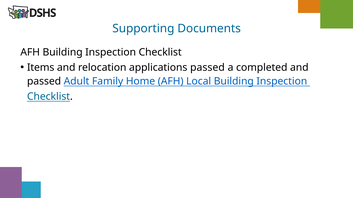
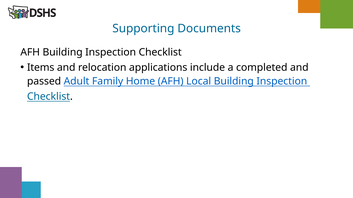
applications passed: passed -> include (208, 68)
